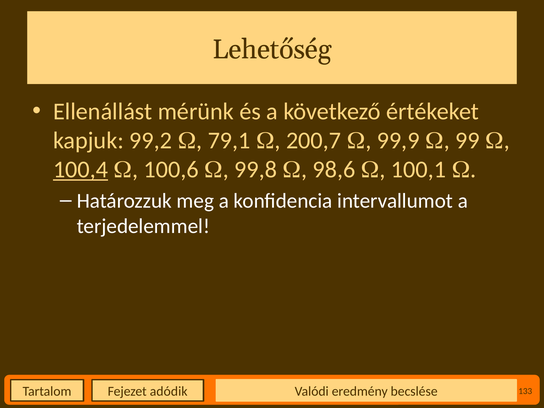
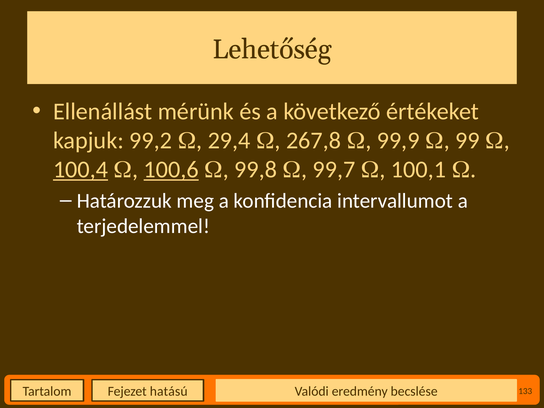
79,1: 79,1 -> 29,4 (229, 141)
200,7: 200,7 -> 267,8 (314, 141)
100,6 underline: none -> present (171, 170)
98,6: 98,6 -> 99,7 (334, 170)
adódik: adódik -> hatású (169, 391)
